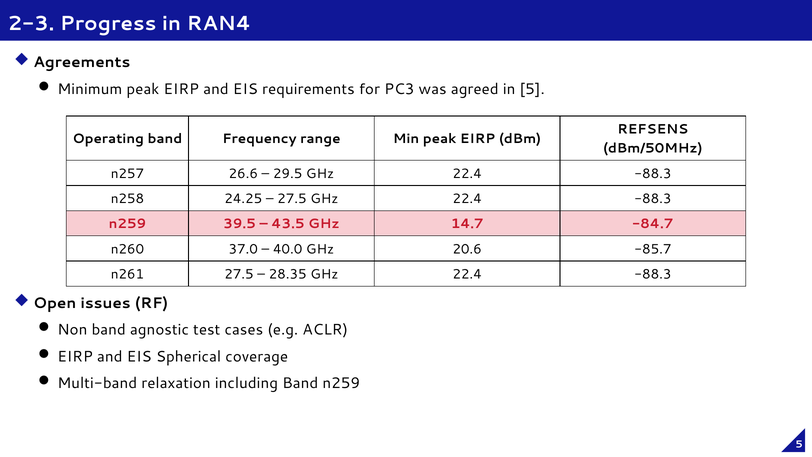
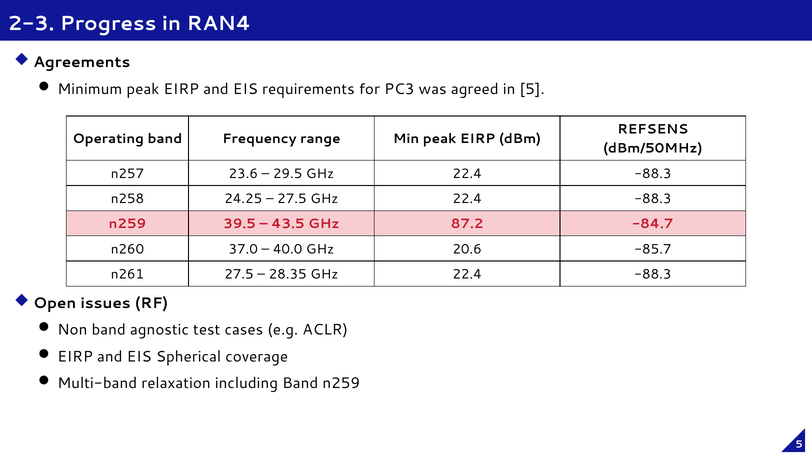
26.6: 26.6 -> 23.6 (243, 173)
14.7: 14.7 -> 87.2 (467, 224)
